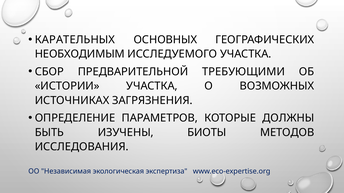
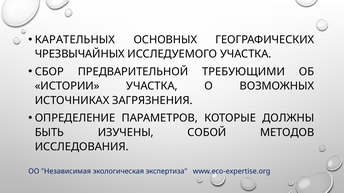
НЕОБХОДИМЫМ: НЕОБХОДИМЫМ -> ЧРЕЗВЫЧАЙНЫХ (80, 54)
БИОТЫ: БИОТЫ -> СОБОЙ (207, 133)
